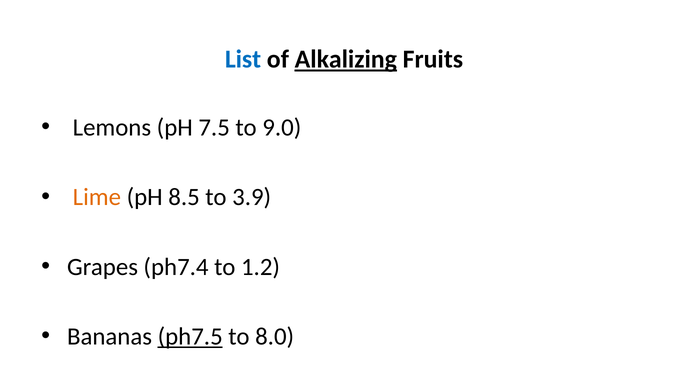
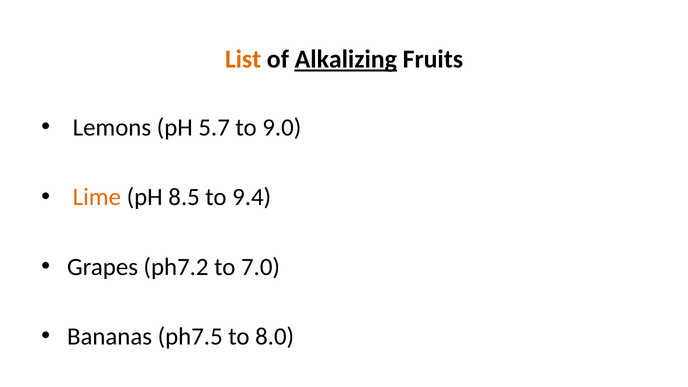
List colour: blue -> orange (243, 59)
7.5: 7.5 -> 5.7 (214, 128)
3.9: 3.9 -> 9.4 (252, 197)
ph7.4: ph7.4 -> ph7.2 (176, 267)
1.2: 1.2 -> 7.0 (261, 267)
ph7.5 underline: present -> none (190, 337)
